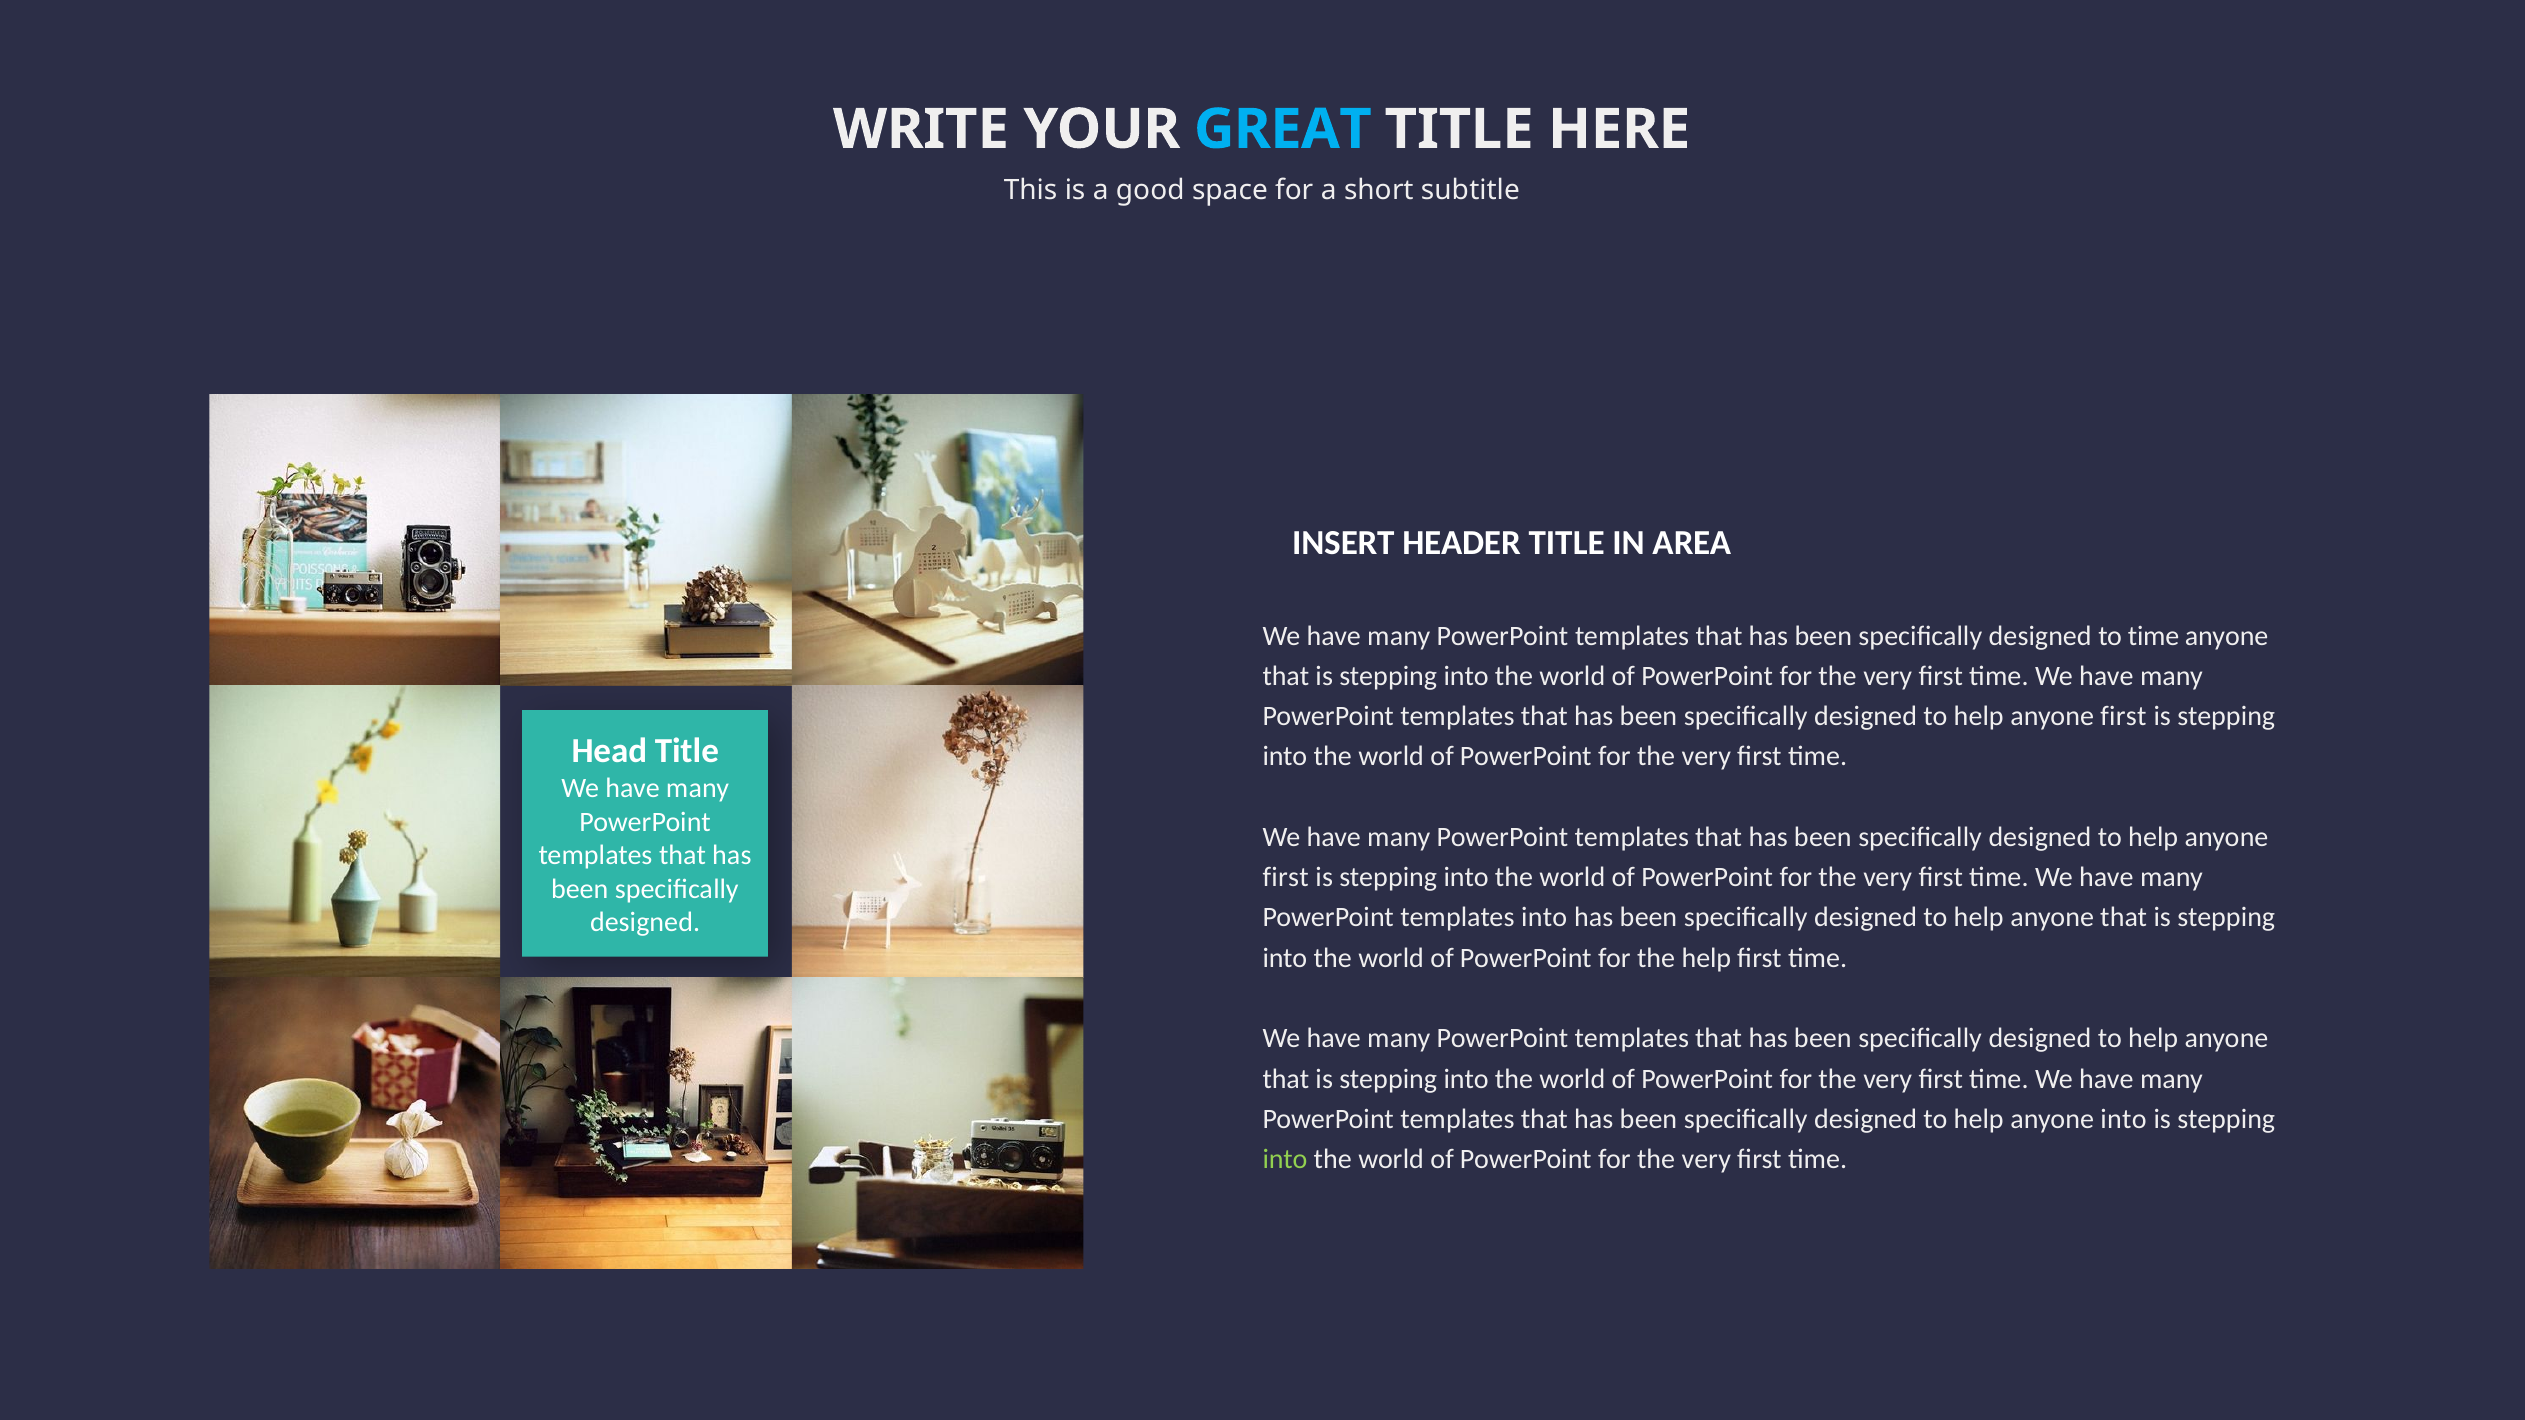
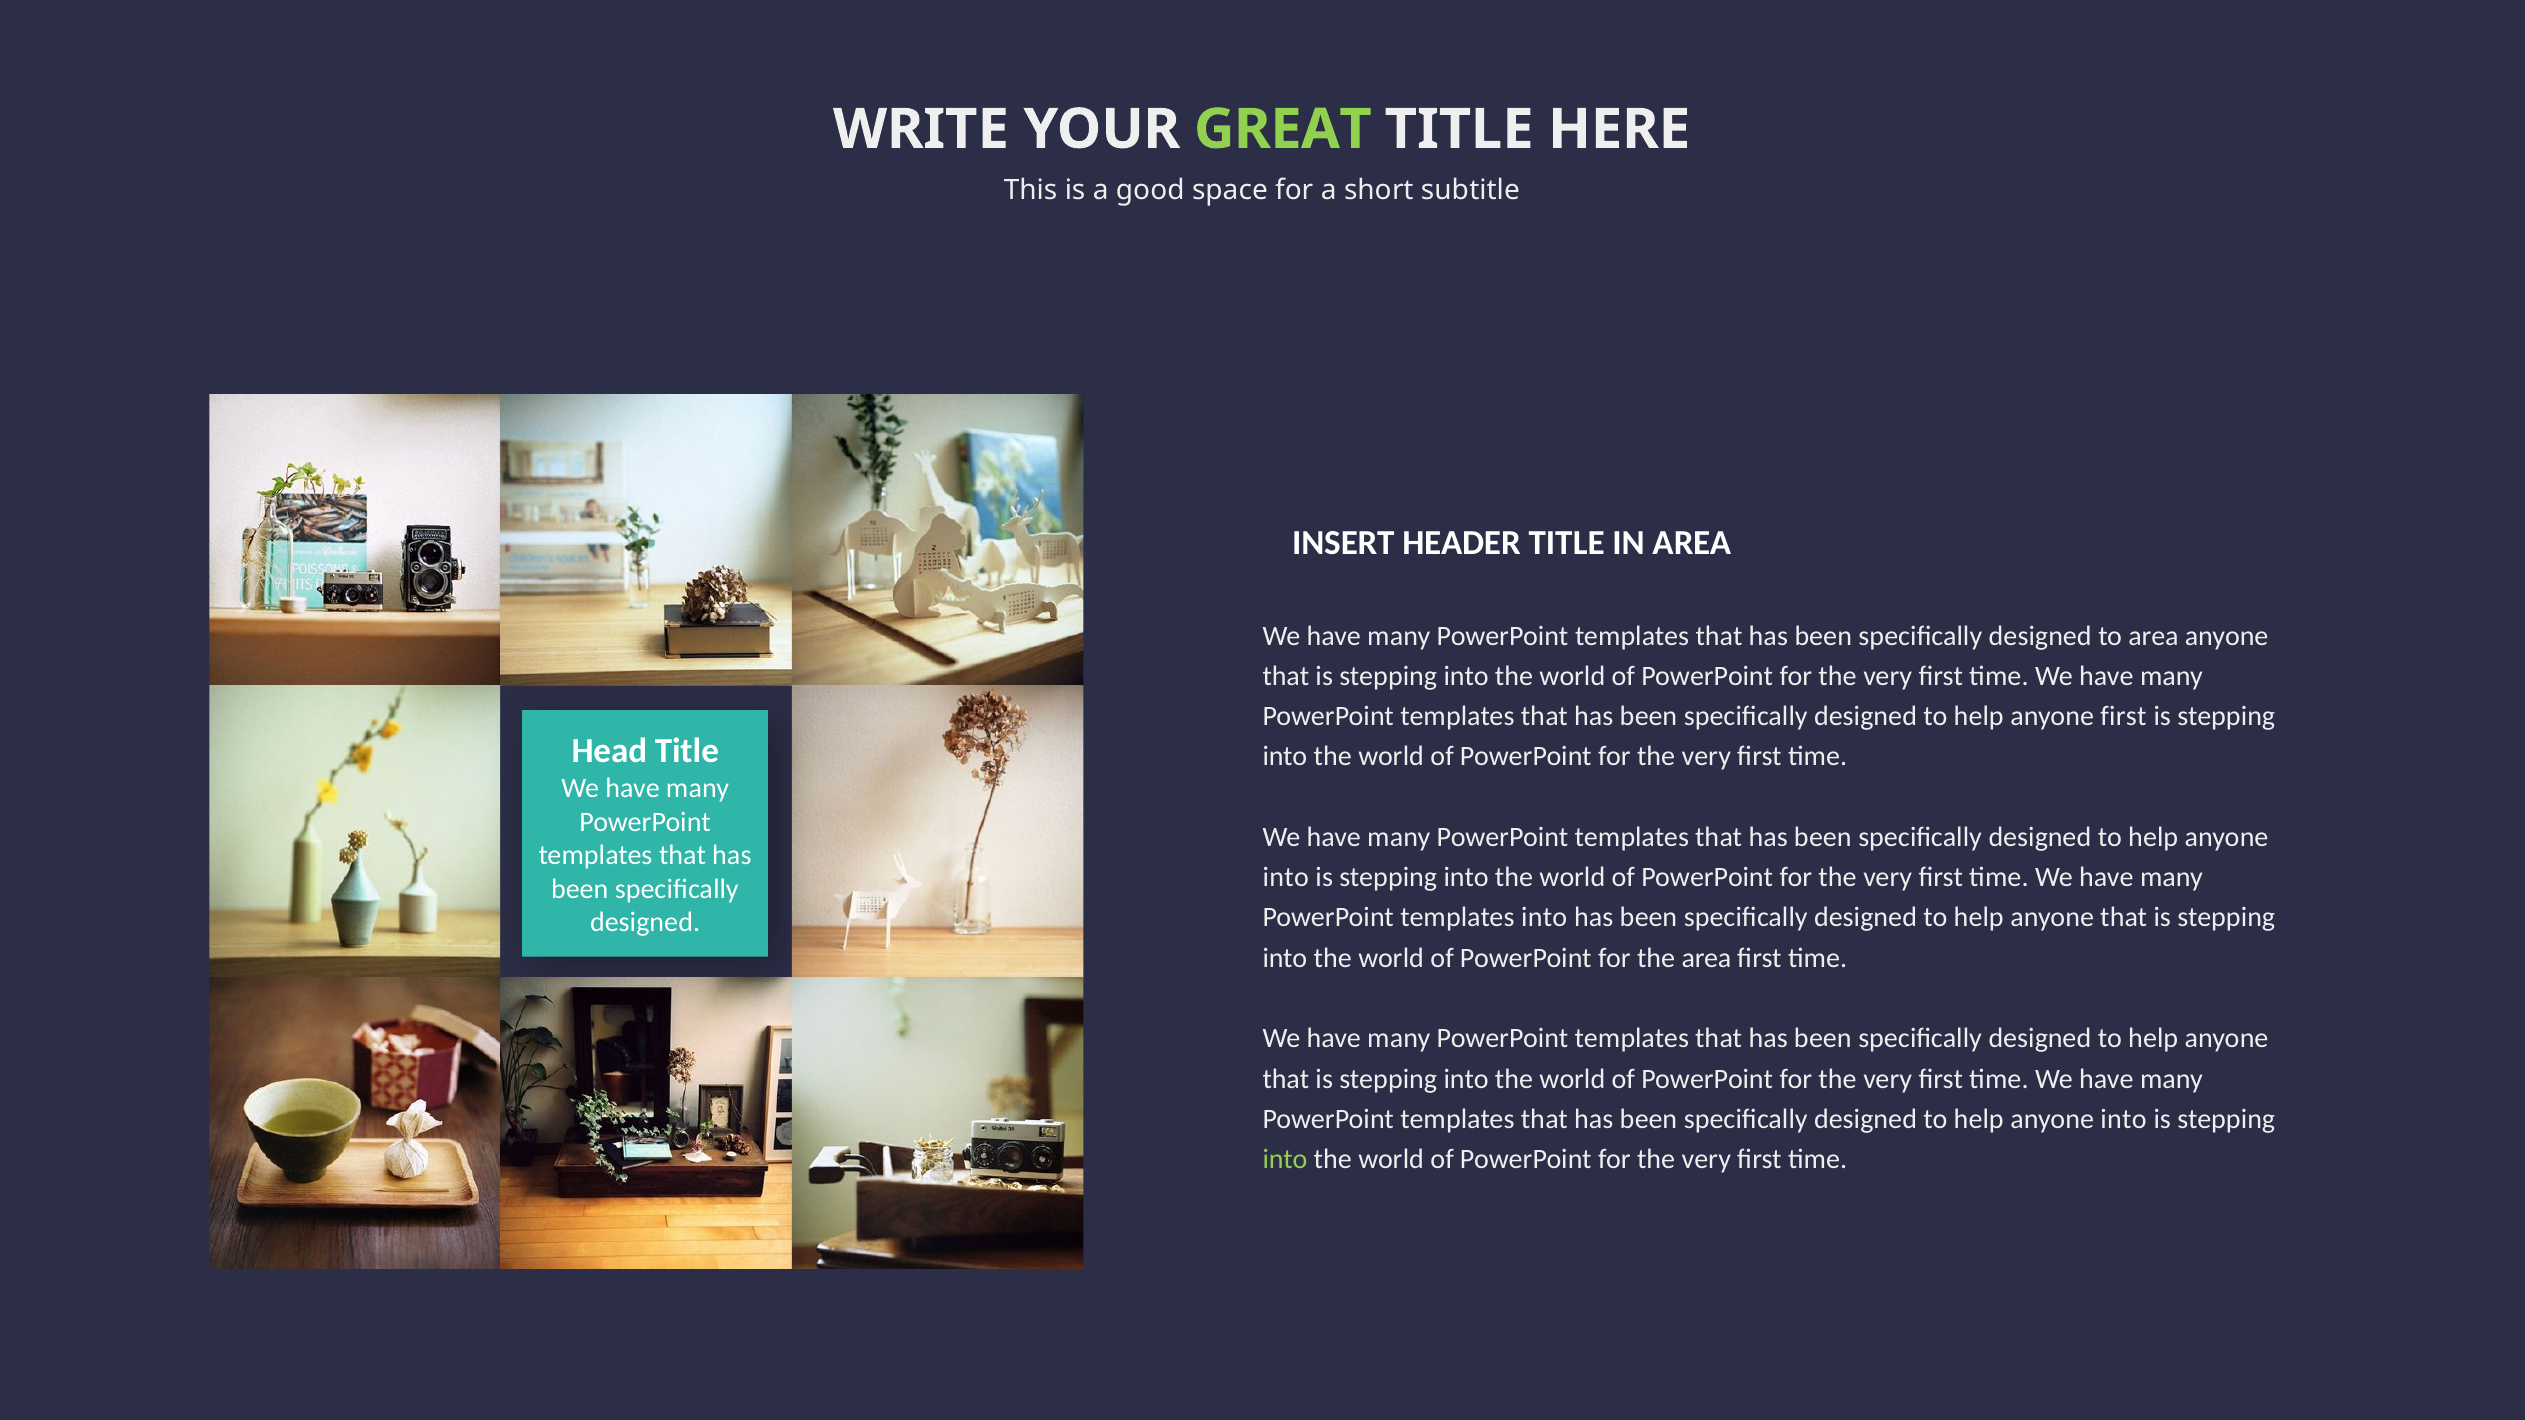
GREAT colour: light blue -> light green (1283, 129)
to time: time -> area (2154, 636)
first: first -> into (1286, 877)
the help: help -> area (1706, 958)
